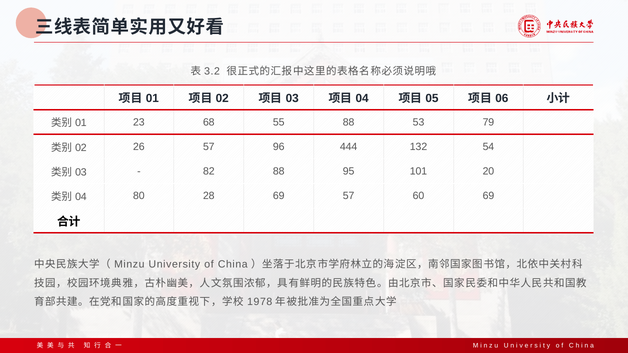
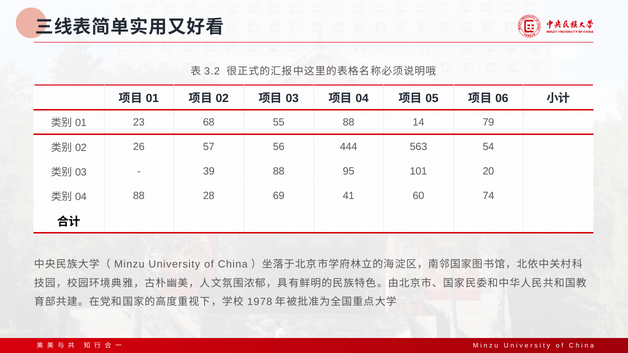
53: 53 -> 14 (419, 122)
96: 96 -> 56 (279, 147)
132: 132 -> 563 (419, 147)
82: 82 -> 39 (209, 171)
80: 80 -> 88 (139, 196)
69 57: 57 -> 41 (349, 196)
60 69: 69 -> 74 (488, 196)
